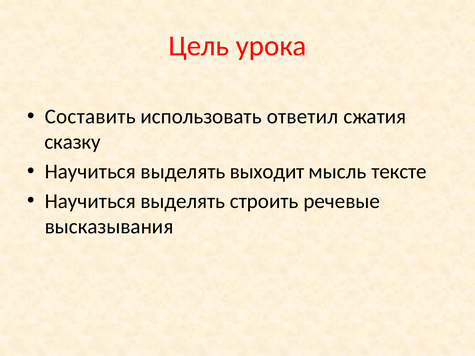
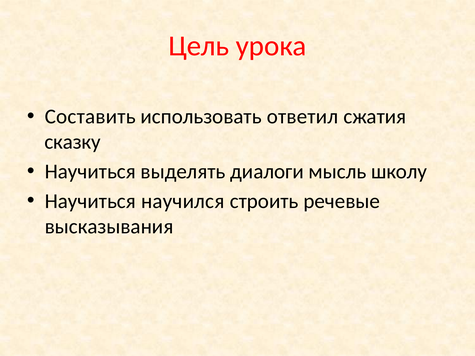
выходит: выходит -> диалоги (267, 172)
тексте: тексте -> школу (399, 172)
выделять: выделять -> научился (183, 201)
